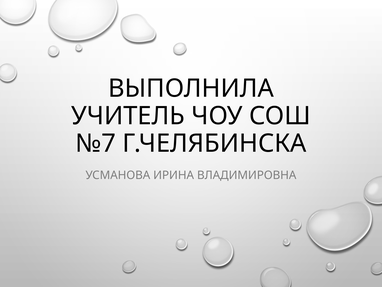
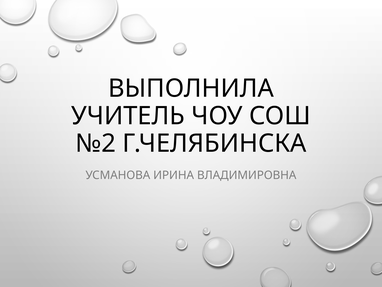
№7: №7 -> №2 (96, 143)
